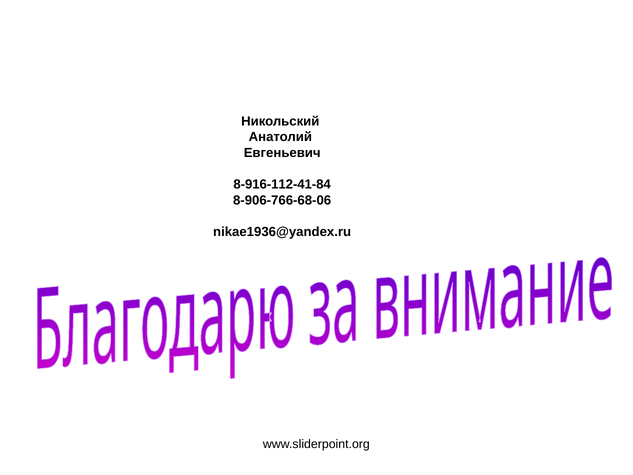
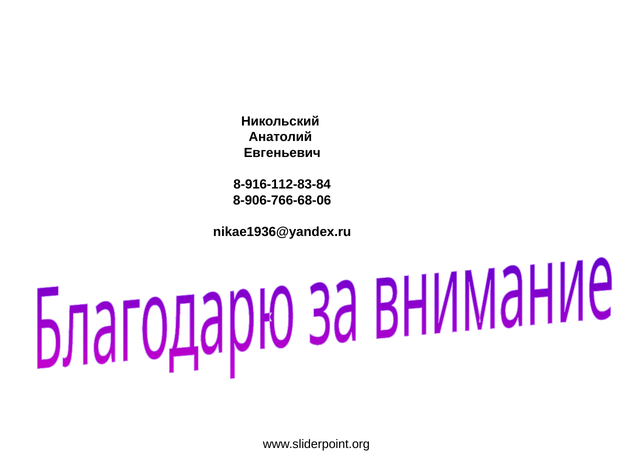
8-916-112-41-84: 8-916-112-41-84 -> 8-916-112-83-84 (282, 184)
